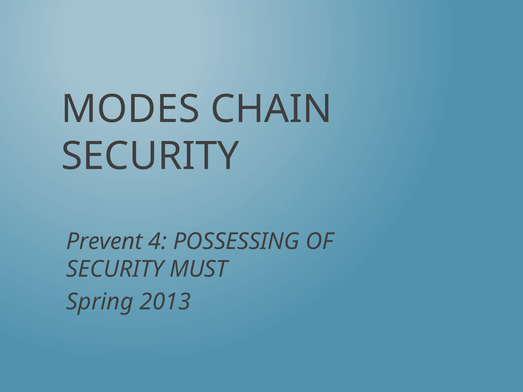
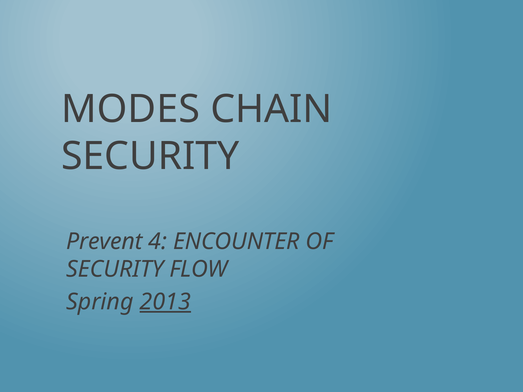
POSSESSING: POSSESSING -> ENCOUNTER (236, 242)
MUST: MUST -> FLOW (198, 269)
2013 underline: none -> present (165, 302)
